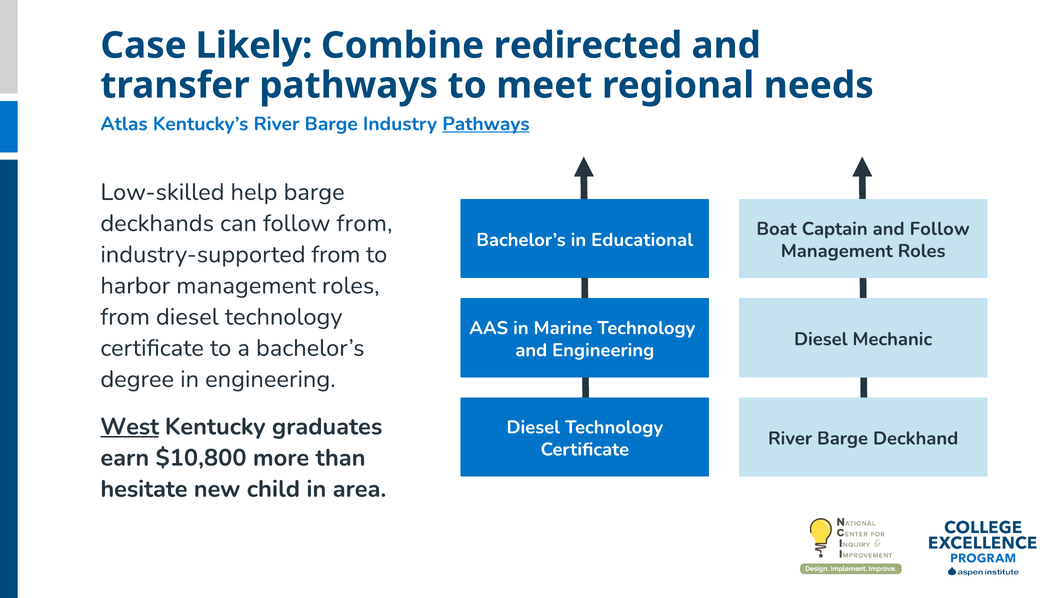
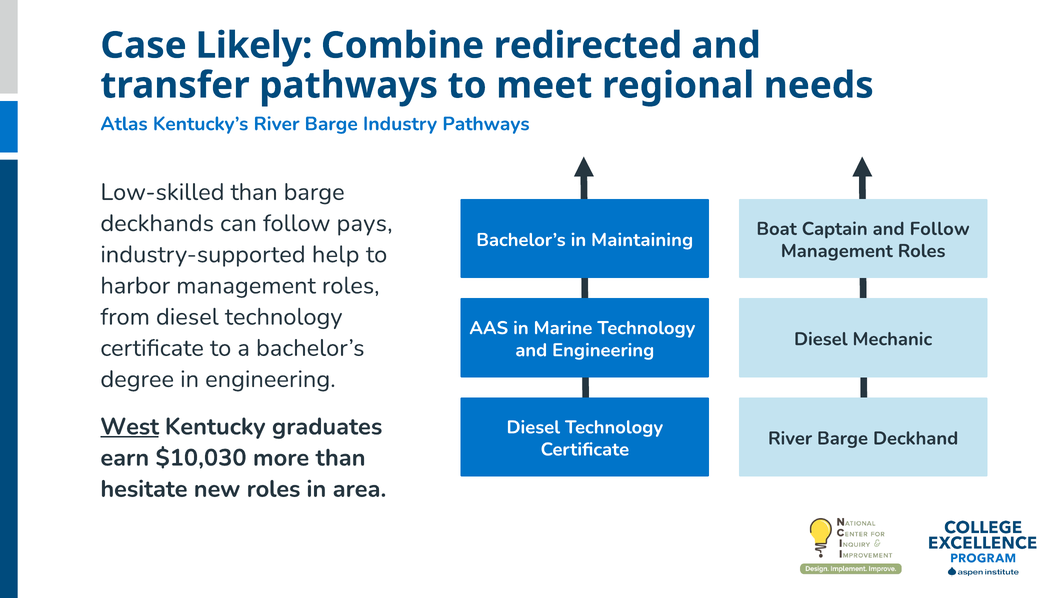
Pathways underline: present -> none (486, 124)
Low-skilled help: help -> than (254, 192)
follow from: from -> pays (365, 223)
Educational: Educational -> Maintaining (642, 240)
industry-supported from: from -> help (336, 254)
$10,800: $10,800 -> $10,030 (201, 458)
new child: child -> roles (274, 489)
